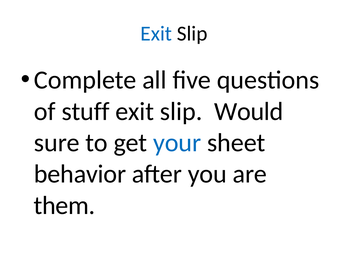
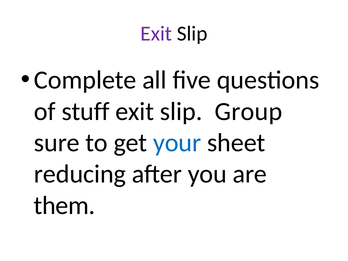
Exit colour: blue -> purple (156, 34)
Would: Would -> Group (248, 111)
behavior: behavior -> reducing (80, 174)
